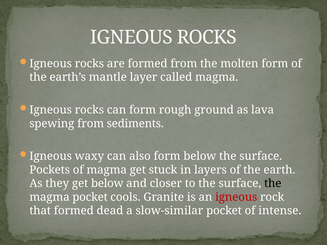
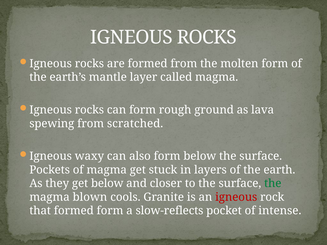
sediments: sediments -> scratched (135, 124)
the colour: black -> green (273, 184)
magma pocket: pocket -> blown (90, 197)
formed dead: dead -> form (110, 211)
slow-similar: slow-similar -> slow-reflects (169, 211)
